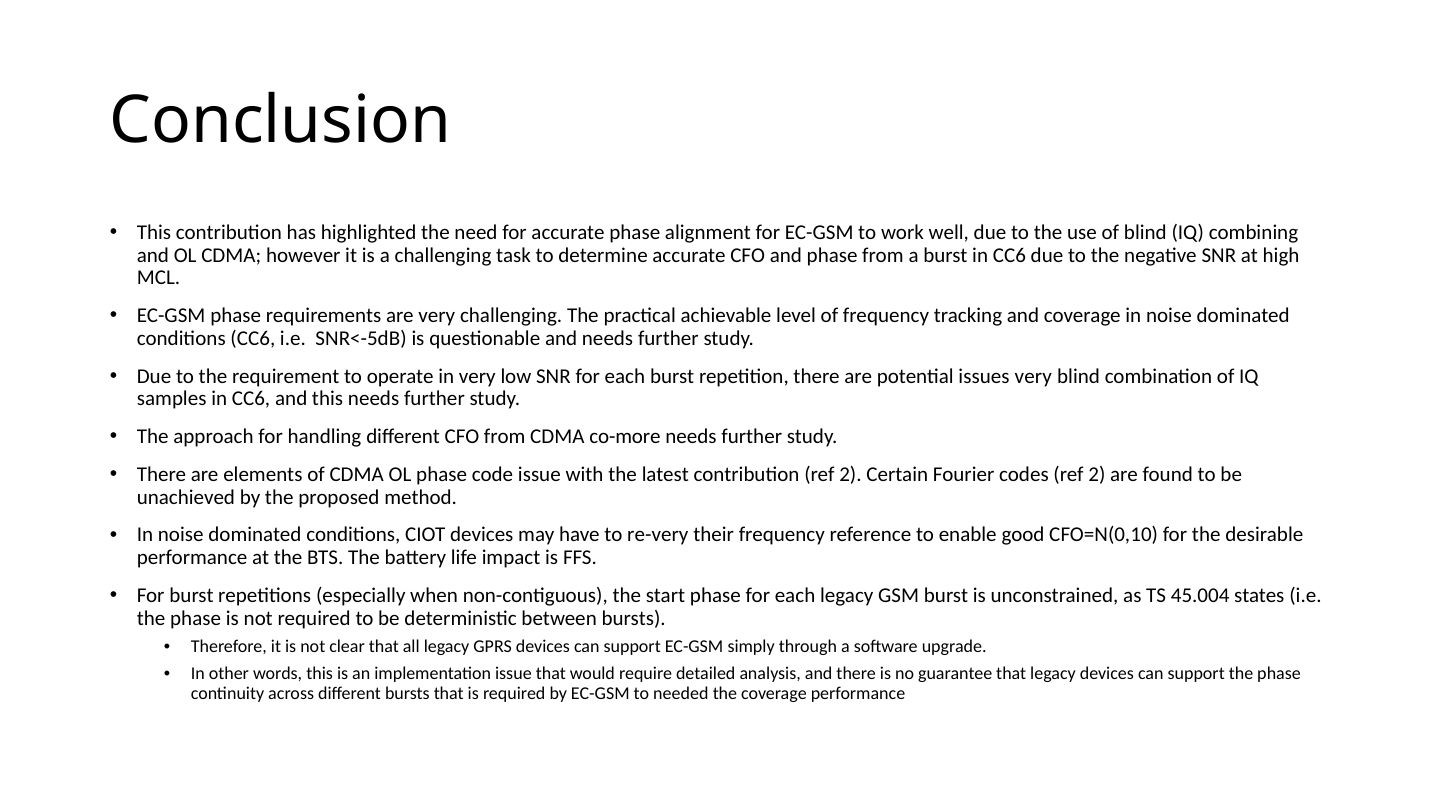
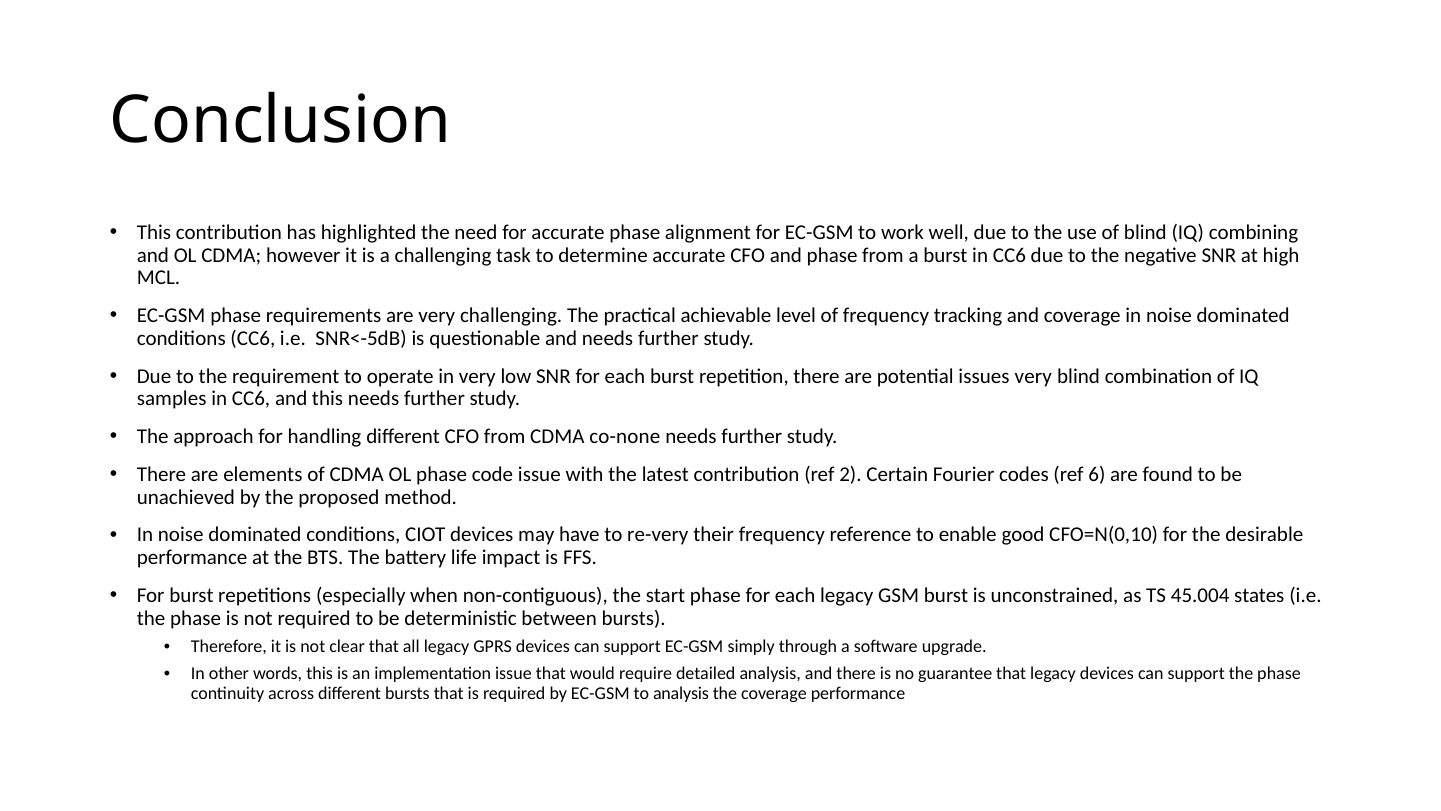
co-more: co-more -> co-none (625, 437)
codes ref 2: 2 -> 6 (1097, 474)
to needed: needed -> analysis (681, 693)
